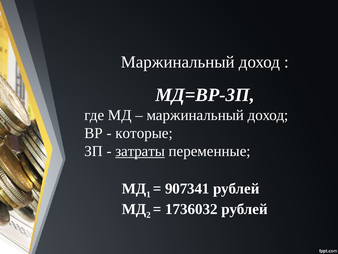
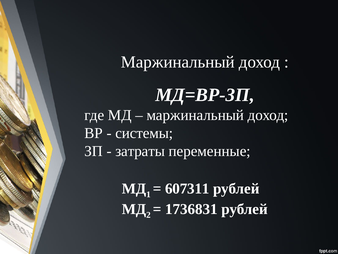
которые: которые -> системы (144, 133)
затраты underline: present -> none (140, 151)
907341: 907341 -> 607311 (187, 188)
1736032: 1736032 -> 1736831 (191, 209)
